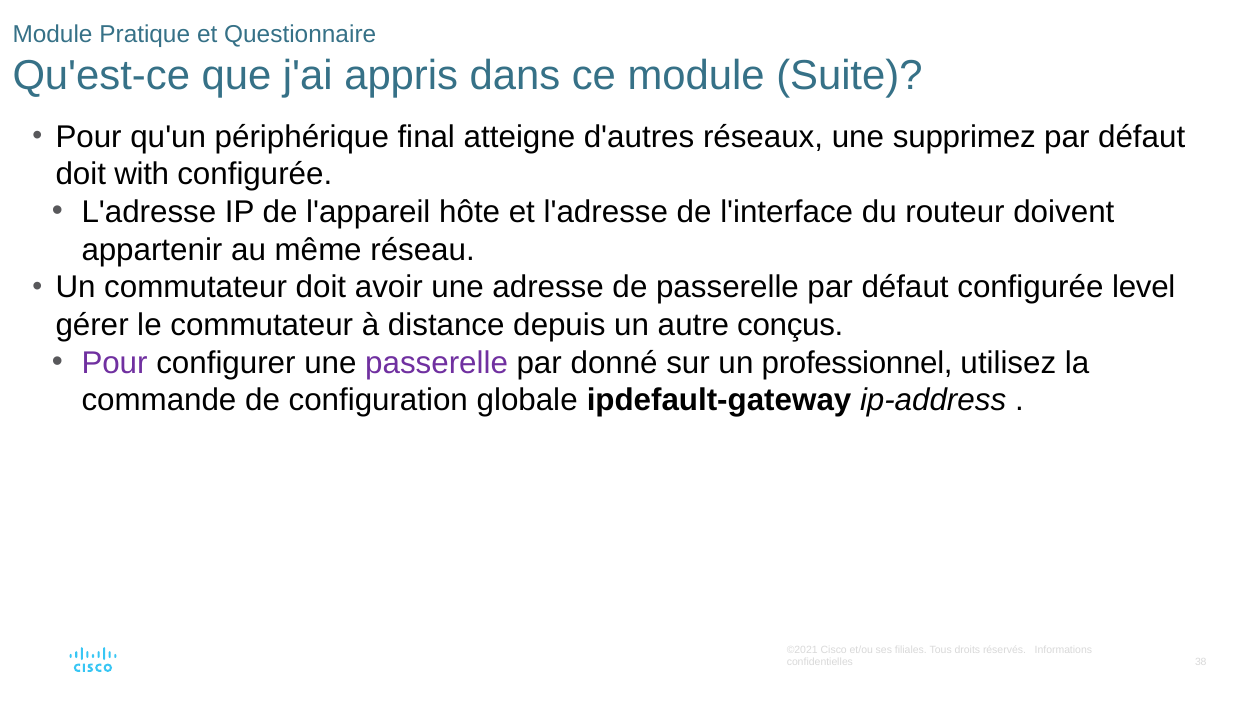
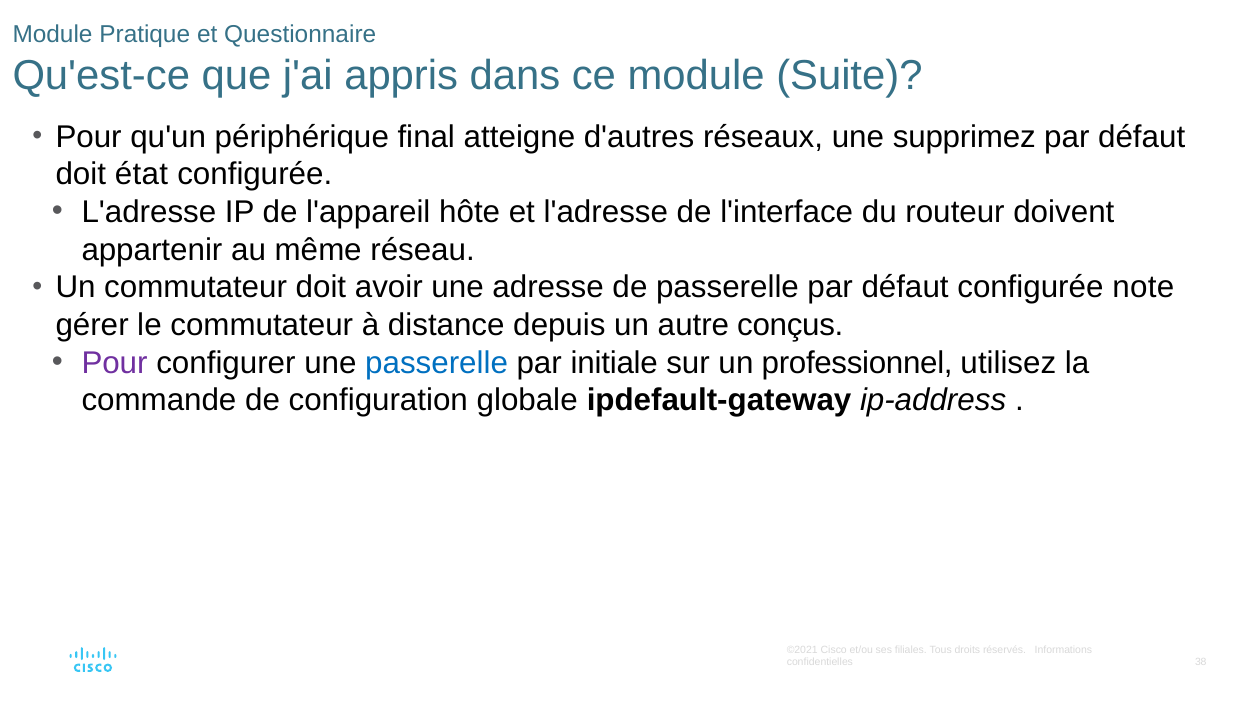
with: with -> état (141, 174)
level: level -> note (1143, 287)
passerelle colour: purple -> blue (437, 363)
donné: donné -> initiale (614, 363)
